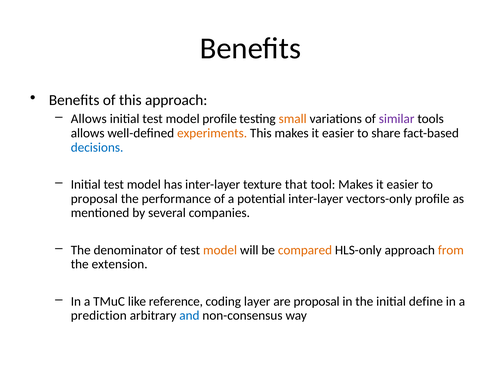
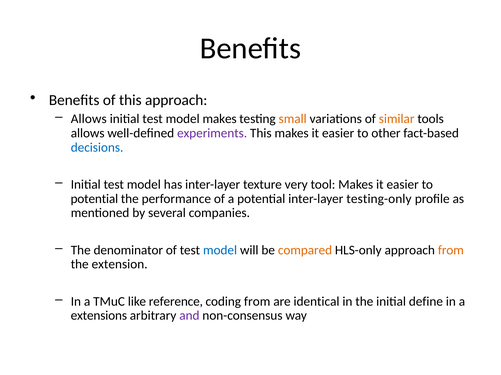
model profile: profile -> makes (220, 119)
similar colour: purple -> orange (397, 119)
experiments colour: orange -> purple (212, 133)
share: share -> other (386, 133)
that: that -> very (296, 185)
proposal: proposal -> potential (94, 199)
vectors-only: vectors-only -> testing-only (379, 199)
model colour: orange -> blue (220, 251)
coding layer: layer -> from (257, 302)
are proposal: proposal -> identical (317, 302)
prediction: prediction -> extensions (99, 316)
and colour: blue -> purple (189, 316)
